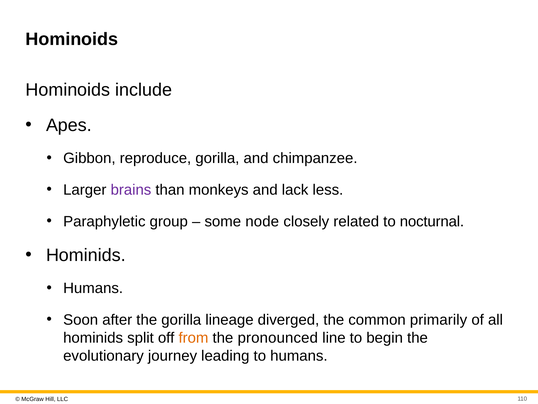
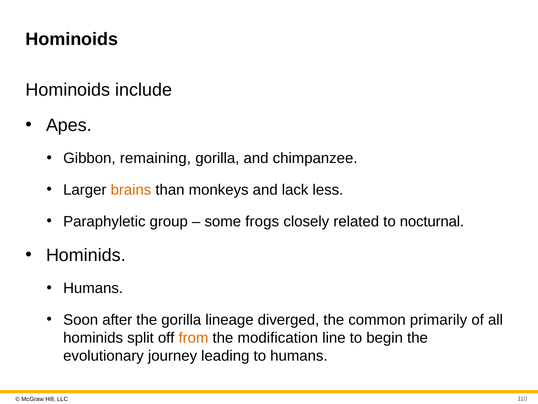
reproduce: reproduce -> remaining (155, 158)
brains colour: purple -> orange (131, 190)
node: node -> frogs (262, 221)
pronounced: pronounced -> modification (278, 337)
